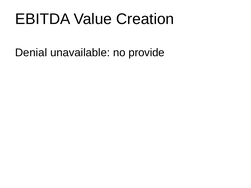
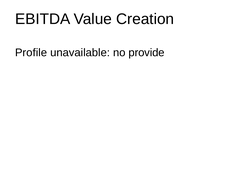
Denial: Denial -> Profile (31, 53)
